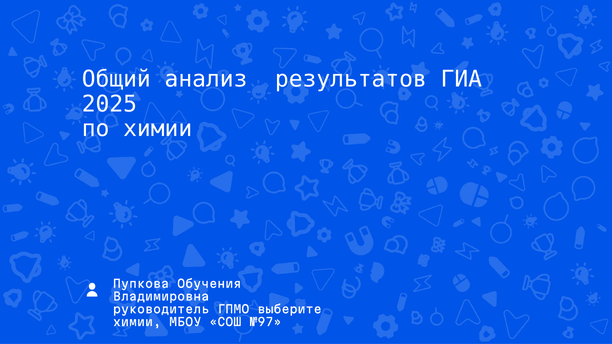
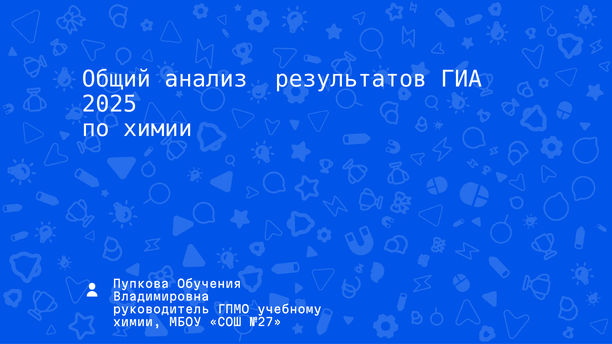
выберите: выберите -> учебному (290, 310)
№97: №97 -> №27 (265, 323)
